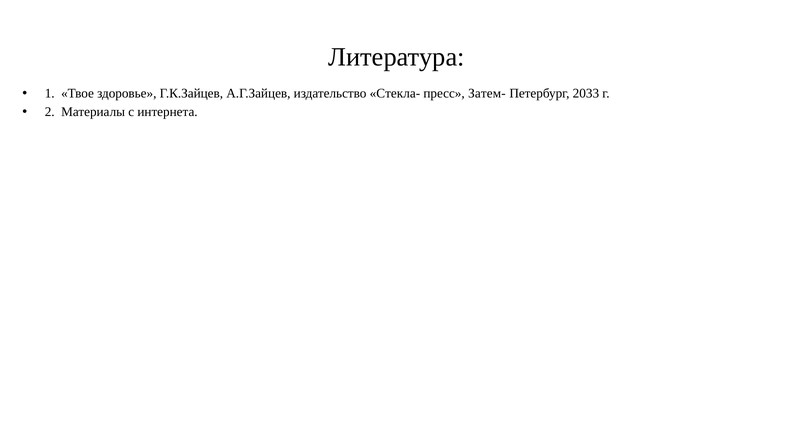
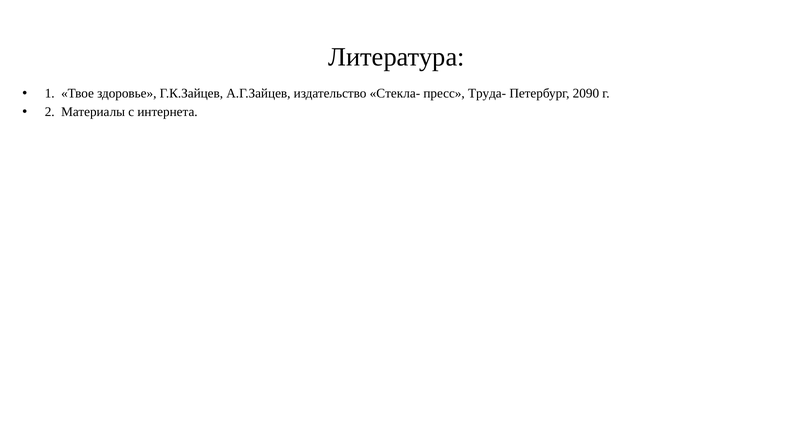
Затем-: Затем- -> Труда- (487, 94)
2033: 2033 -> 2090 (586, 94)
